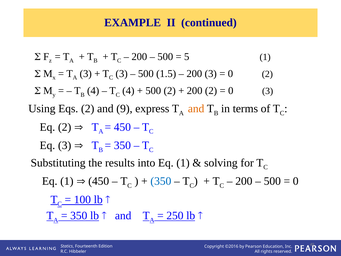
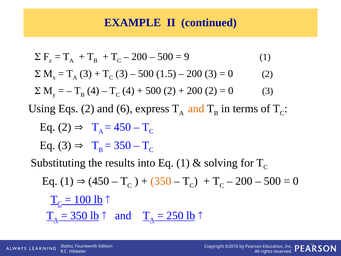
5: 5 -> 9 (187, 57)
9: 9 -> 6 (124, 109)
350 colour: blue -> orange (161, 181)
